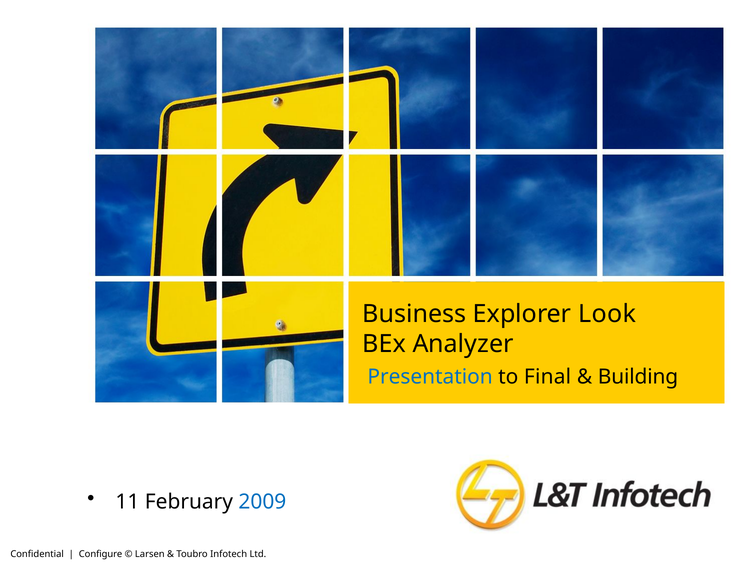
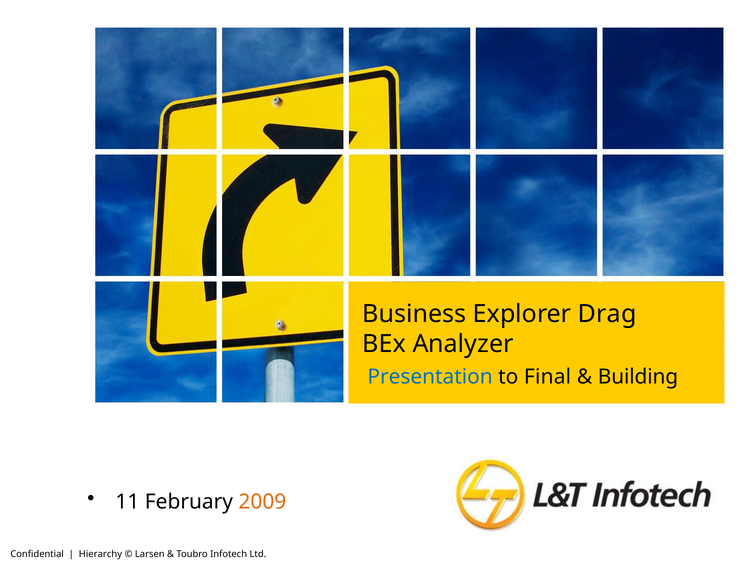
Look: Look -> Drag (607, 314)
2009 colour: blue -> orange (262, 502)
Configure: Configure -> Hierarchy (101, 554)
